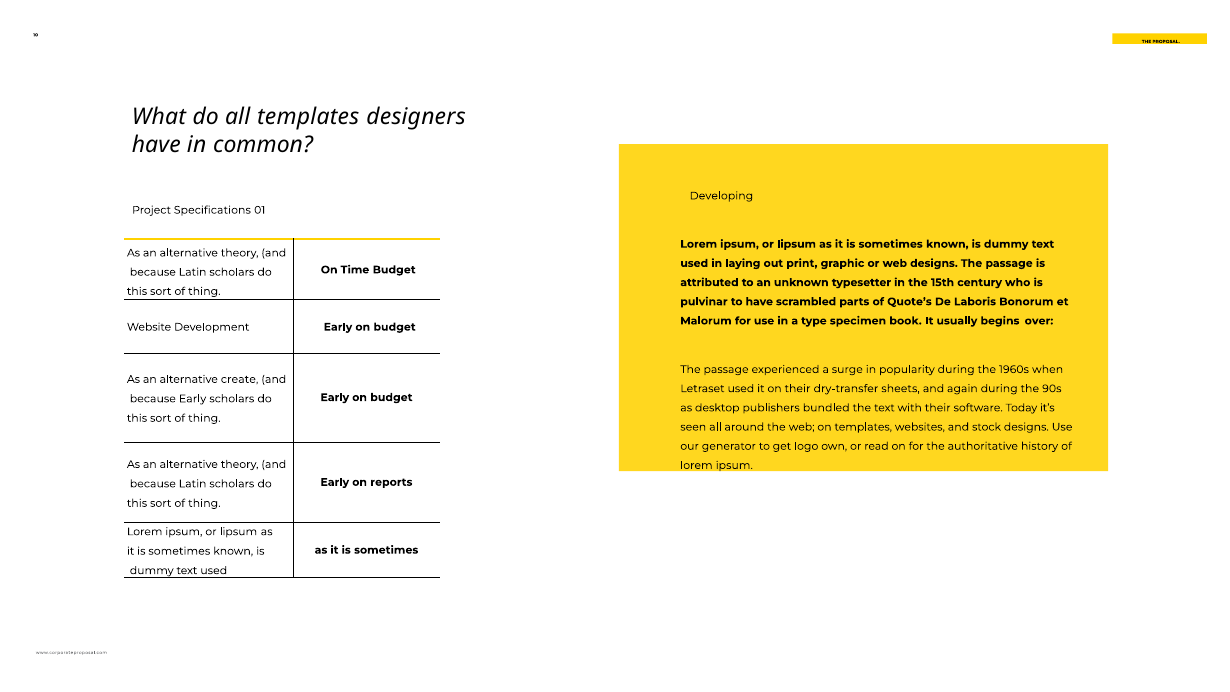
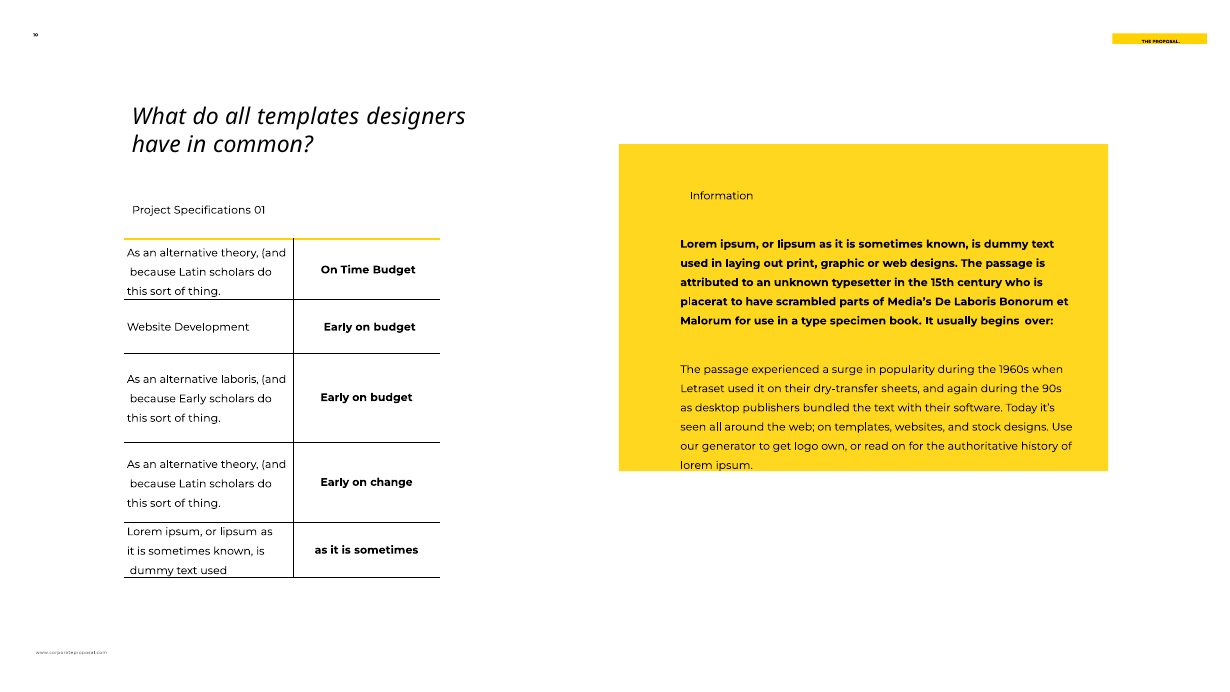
Developing: Developing -> Information (722, 196)
pulvinar: pulvinar -> placerat (704, 302)
Quote’s: Quote’s -> Media’s (909, 302)
alternative create: create -> laboris (240, 379)
reports: reports -> change (391, 482)
